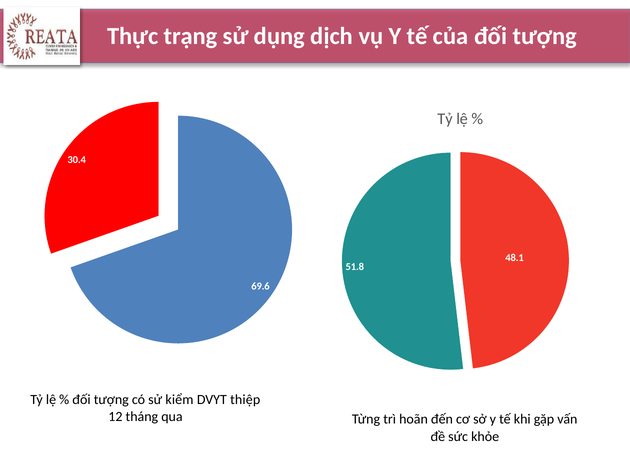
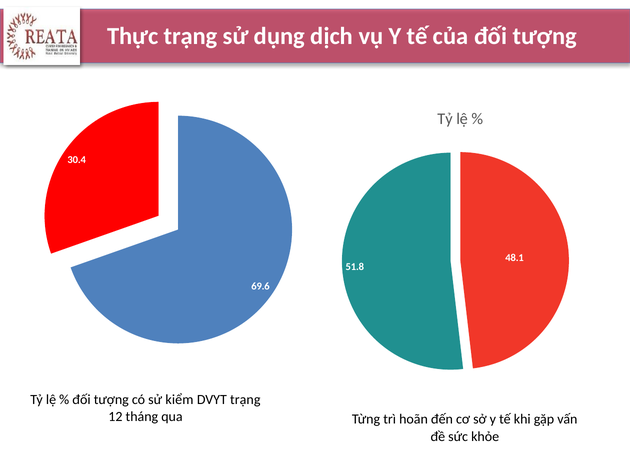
DVYT thiệp: thiệp -> trạng (245, 400)
